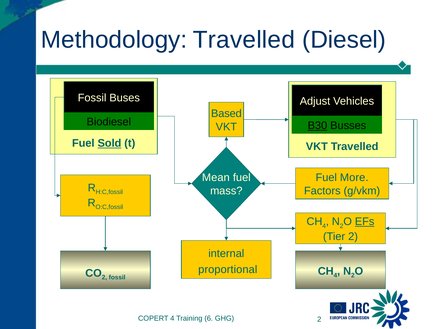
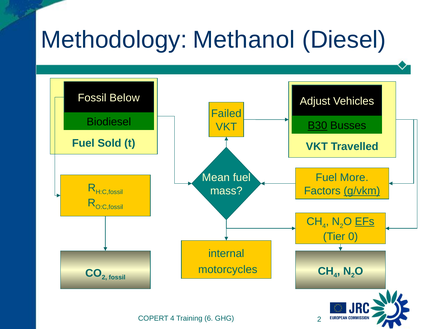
Methodology Travelled: Travelled -> Methanol (244, 40)
Buses: Buses -> Below (125, 98)
Based: Based -> Failed (226, 114)
Sold underline: present -> none (109, 143)
g/vkm underline: none -> present (362, 191)
Tier 2: 2 -> 0 (353, 237)
proportional: proportional -> motorcycles (228, 270)
